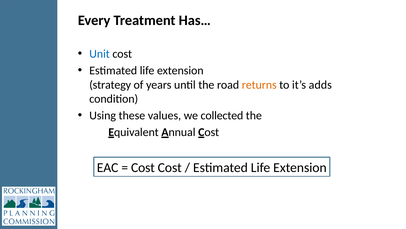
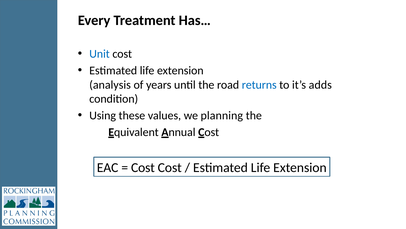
strategy: strategy -> analysis (110, 85)
returns colour: orange -> blue (259, 85)
collected: collected -> planning (222, 115)
